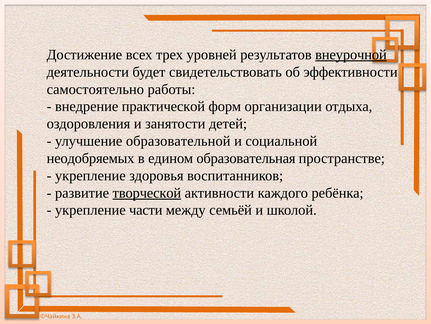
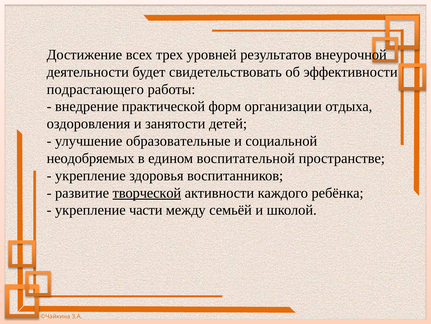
внеурочной underline: present -> none (351, 55)
самостоятельно: самостоятельно -> подрастающего (95, 89)
образовательной: образовательной -> образовательные (178, 141)
образовательная: образовательная -> воспитательной (246, 158)
